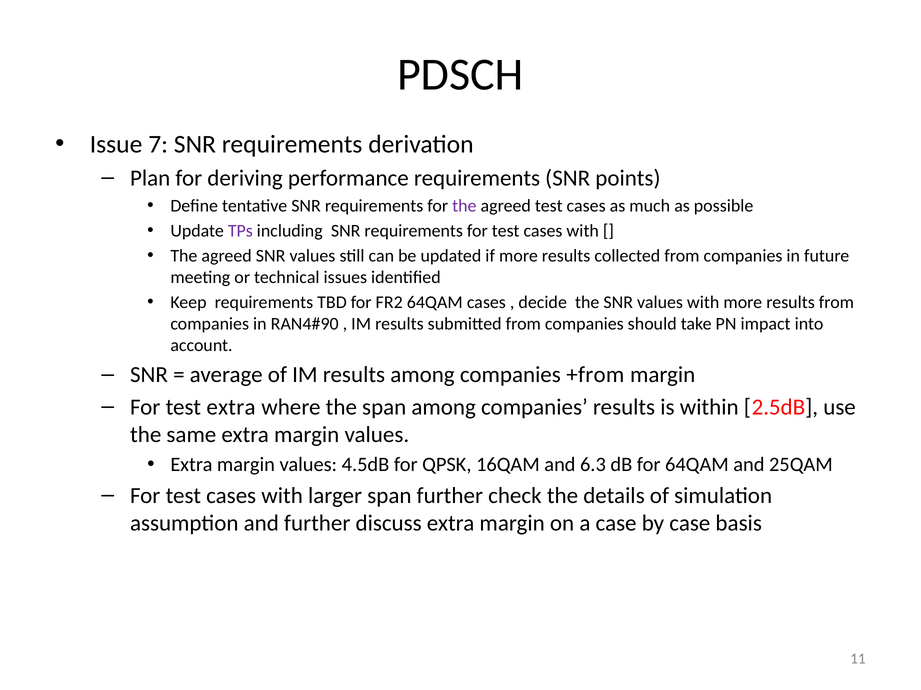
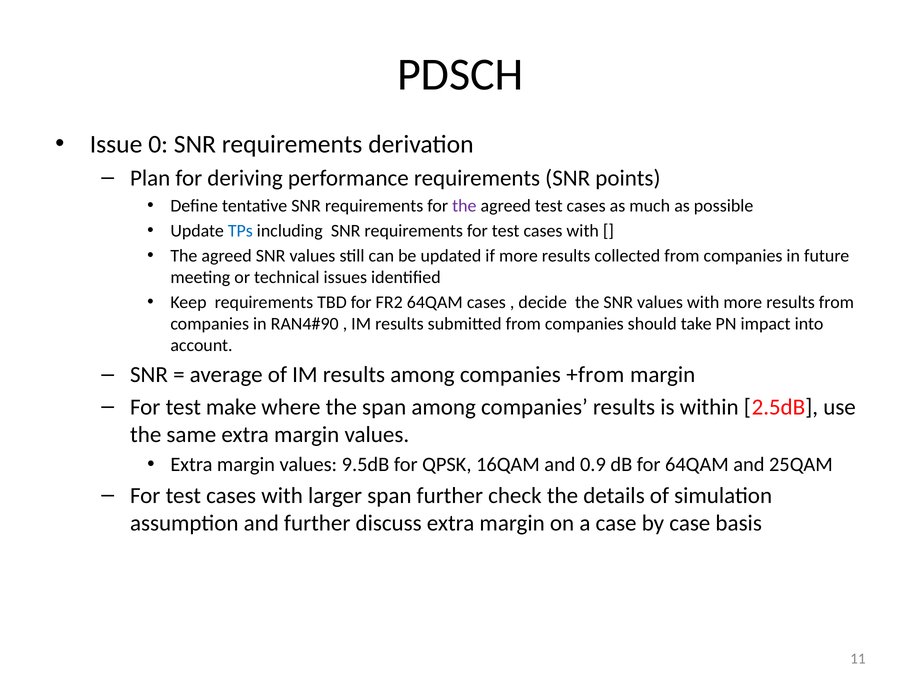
7: 7 -> 0 (158, 145)
TPs colour: purple -> blue (240, 231)
test extra: extra -> make (231, 408)
4.5dB: 4.5dB -> 9.5dB (366, 465)
6.3: 6.3 -> 0.9 (593, 465)
